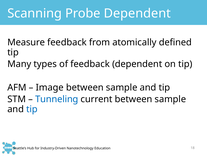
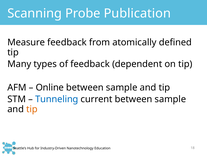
Probe Dependent: Dependent -> Publication (137, 13)
Image: Image -> Online (50, 87)
tip colour: blue -> orange (32, 109)
